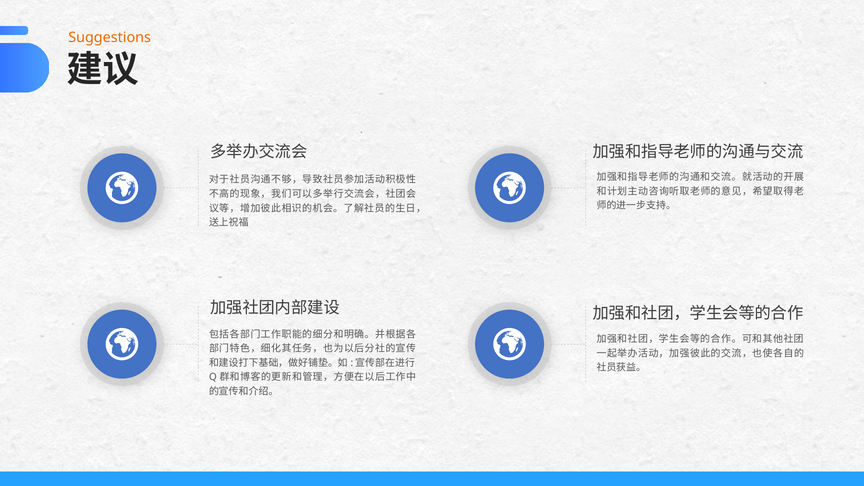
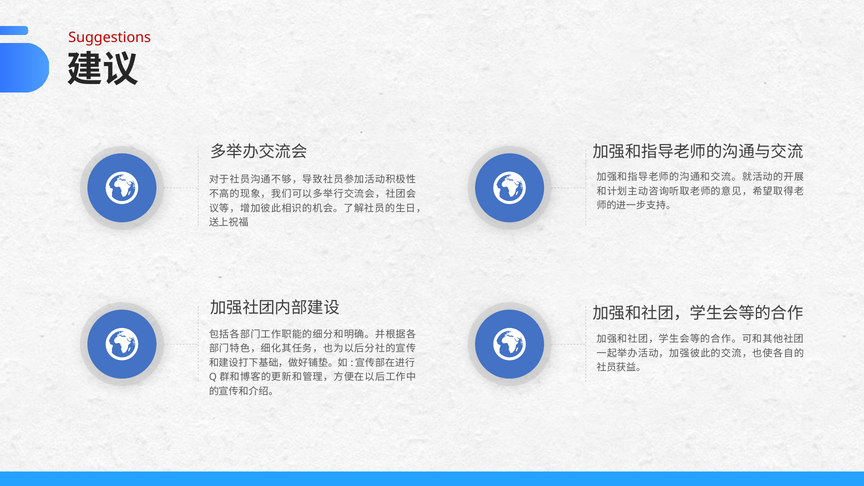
Suggestions colour: orange -> red (110, 38)
